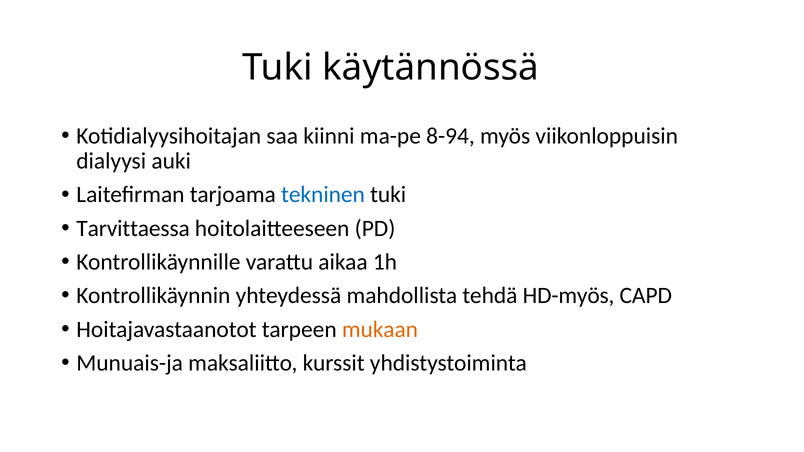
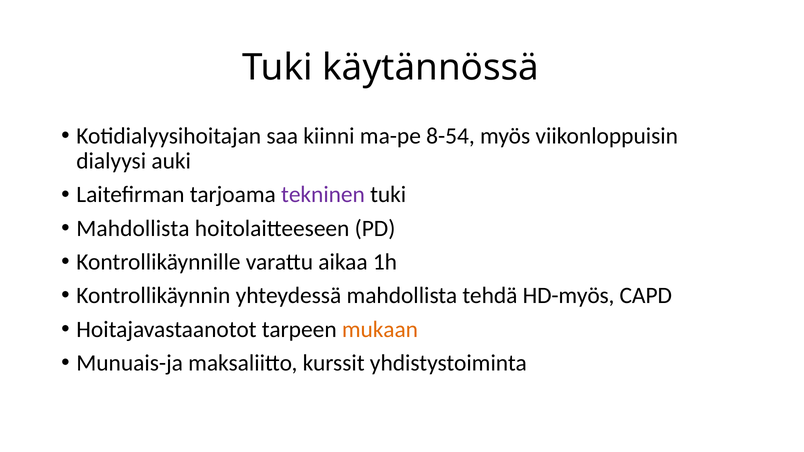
8-94: 8-94 -> 8-54 (450, 136)
tekninen colour: blue -> purple (323, 195)
Tarvittaessa: Tarvittaessa -> Mahdollista (133, 228)
